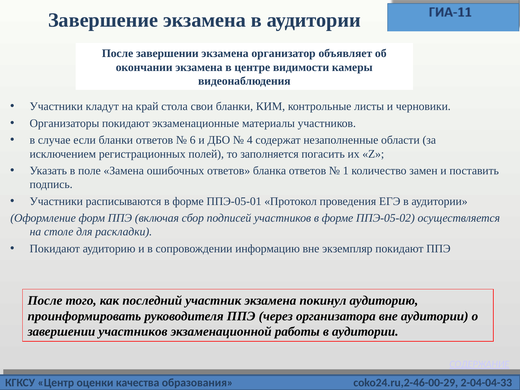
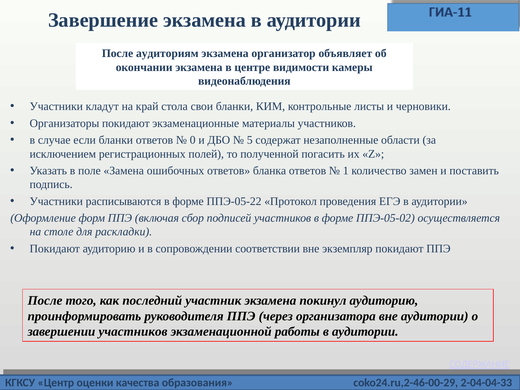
После завершении: завершении -> аудиториям (167, 53)
6: 6 -> 0 (193, 140)
4: 4 -> 5 (250, 140)
заполняется: заполняется -> полученной (269, 154)
ППЭ-05-01: ППЭ-05-01 -> ППЭ-05-22 (234, 201)
информацию: информацию -> соответствии (268, 249)
